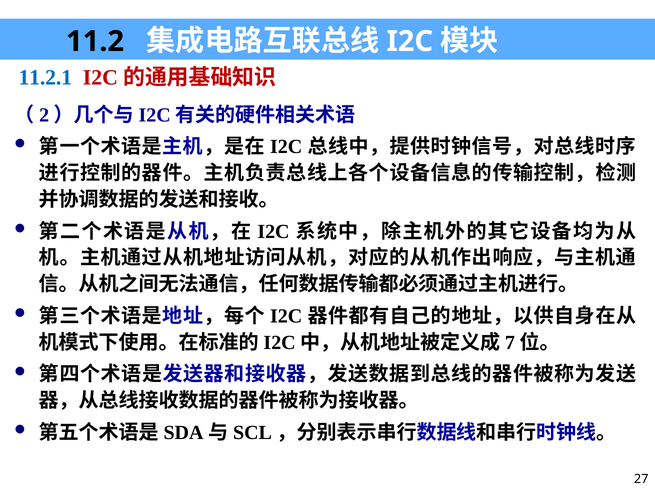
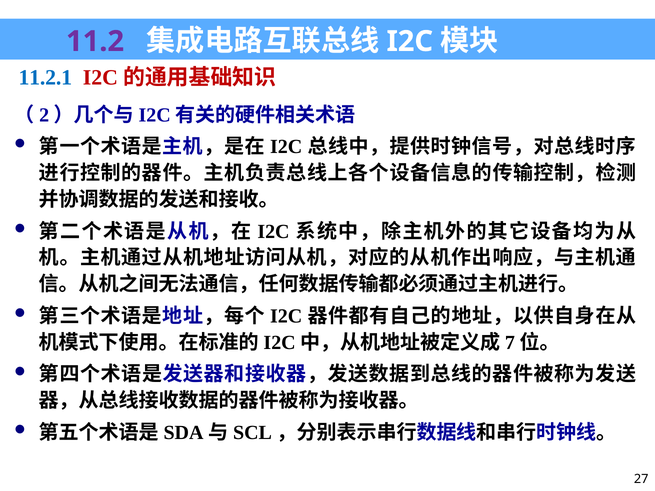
11.2 colour: black -> purple (95, 41)
